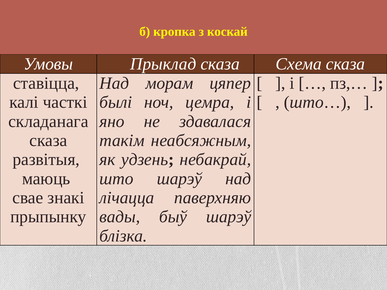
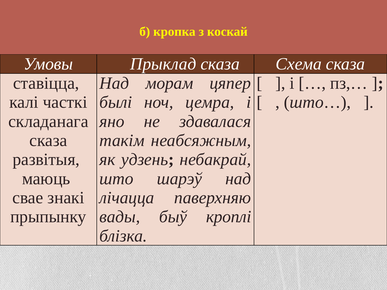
быў шарэў: шарэў -> кроплі (229, 217)
